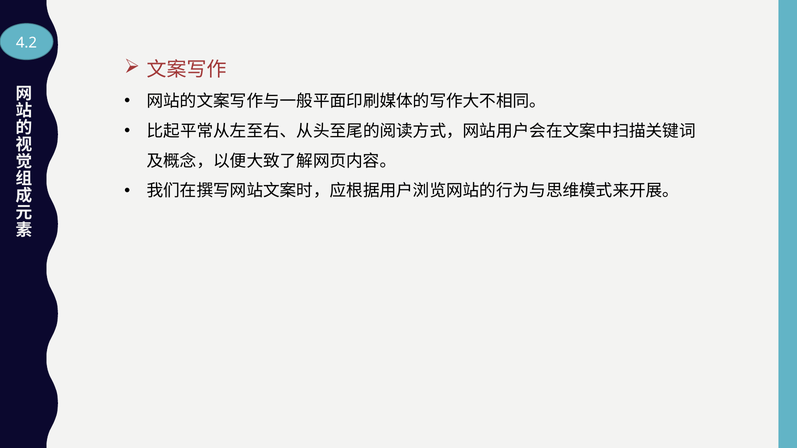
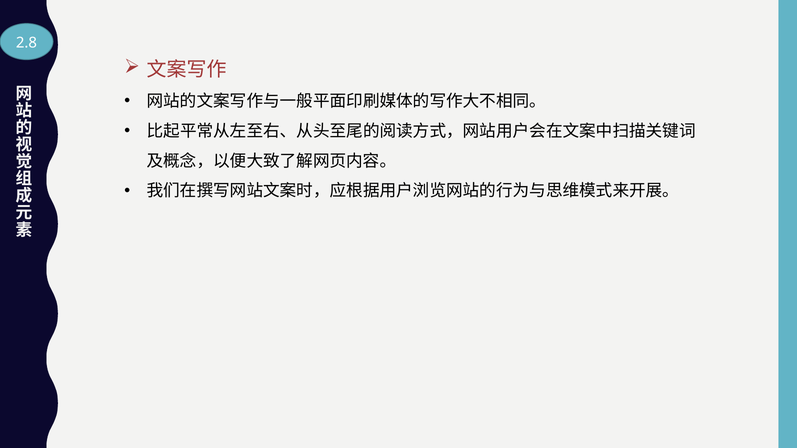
4.2: 4.2 -> 2.8 (26, 43)
